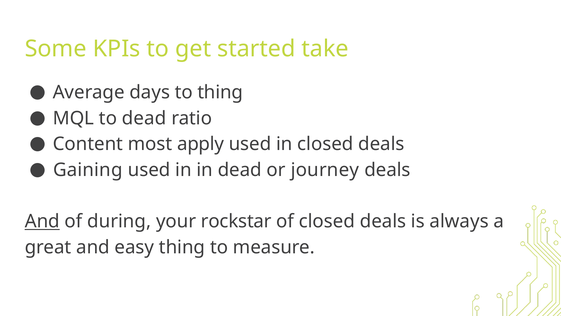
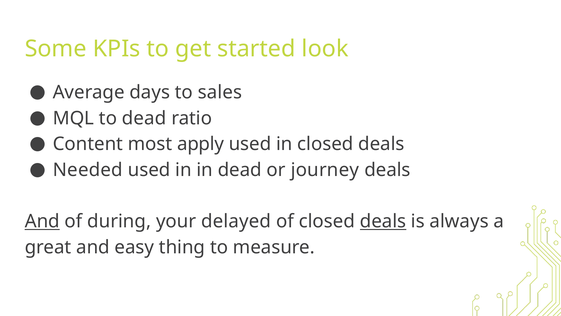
take: take -> look (325, 49)
to thing: thing -> sales (220, 92)
Gaining: Gaining -> Needed (88, 170)
rockstar: rockstar -> delayed (236, 221)
deals underline: none -> present (383, 221)
